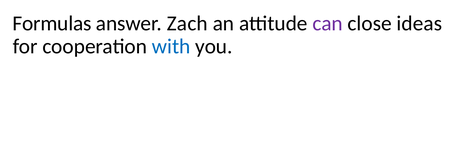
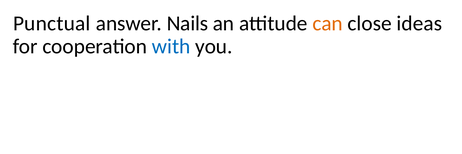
Formulas: Formulas -> Punctual (52, 23)
Zach: Zach -> Nails (187, 23)
can colour: purple -> orange (328, 23)
